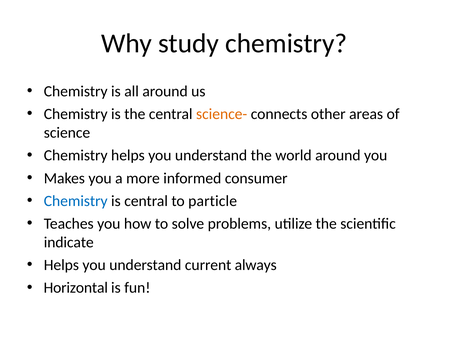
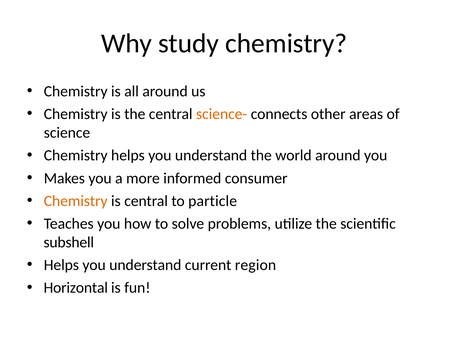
Chemistry colour: blue -> orange (76, 201)
indicate: indicate -> subshell (69, 242)
always: always -> region (256, 265)
